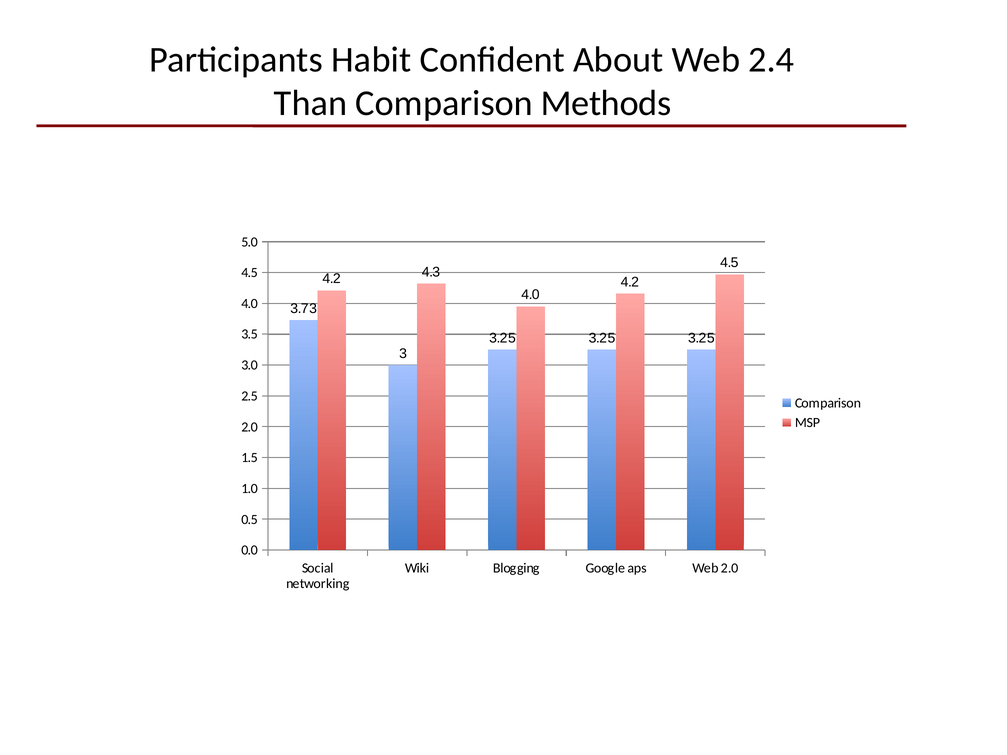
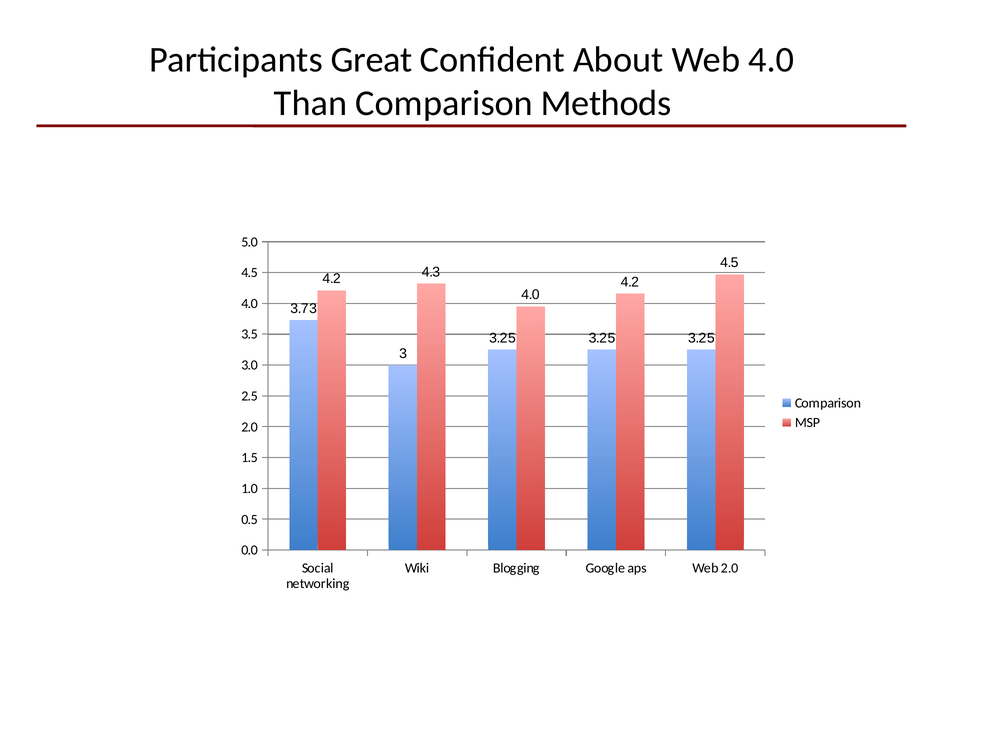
Habit: Habit -> Great (372, 60)
Web 2.4: 2.4 -> 4.0 (771, 60)
